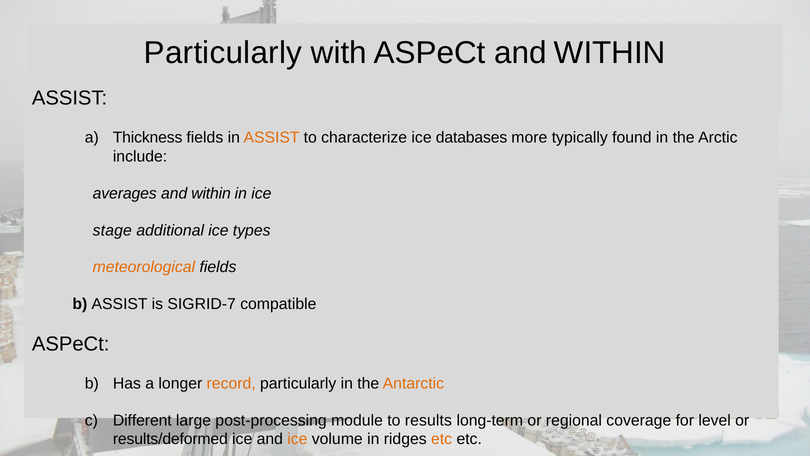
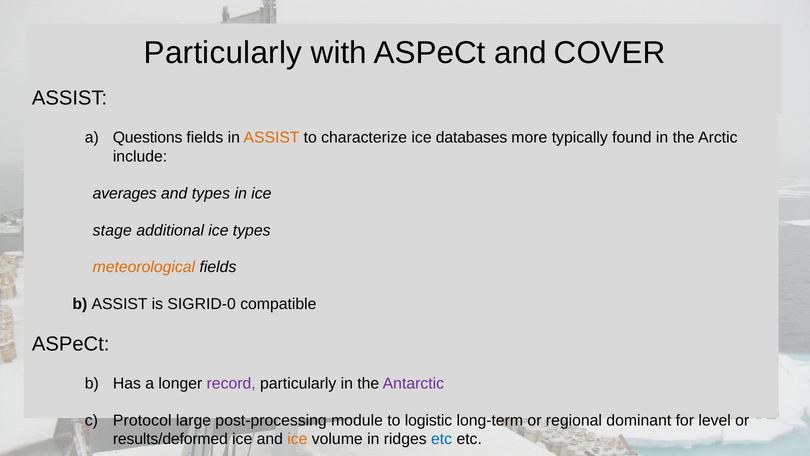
ASPeCt and WITHIN: WITHIN -> COVER (610, 53)
Thickness: Thickness -> Questions (148, 137)
within: within -> types (211, 193)
SIGRID-7: SIGRID-7 -> SIGRID-0 (202, 304)
record colour: orange -> purple (231, 383)
Antarctic colour: orange -> purple (413, 383)
Different: Different -> Protocol (142, 420)
results: results -> logistic (428, 420)
coverage: coverage -> dominant (639, 420)
etc colour: orange -> blue (442, 439)
